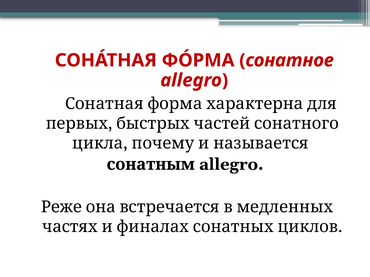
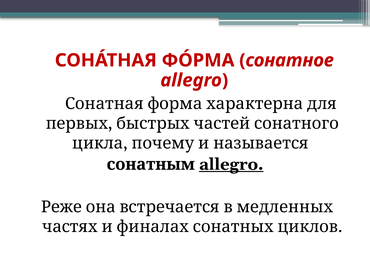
allegro underline: none -> present (231, 165)
